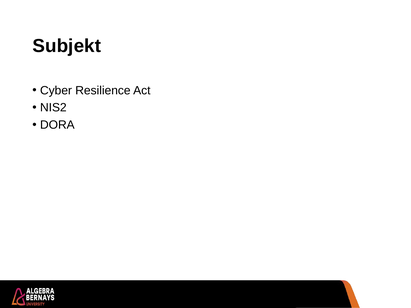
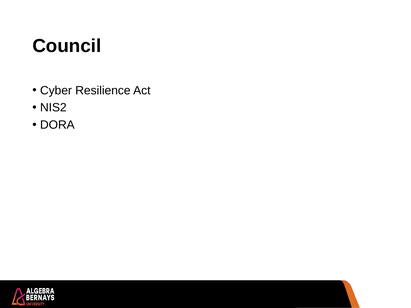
Subjekt: Subjekt -> Council (67, 46)
